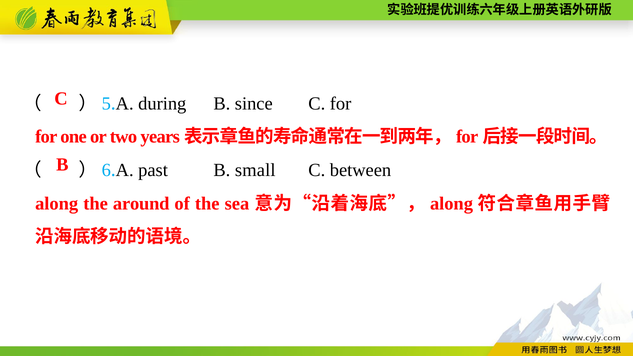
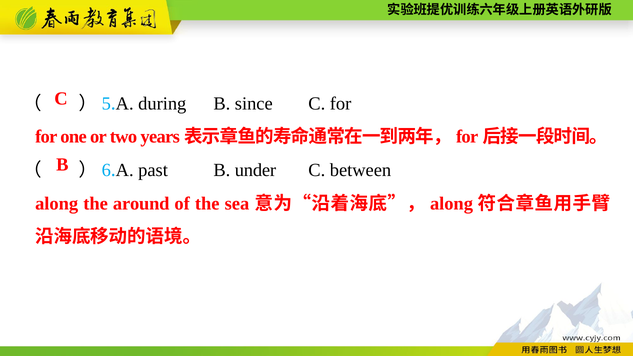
small: small -> under (255, 170)
